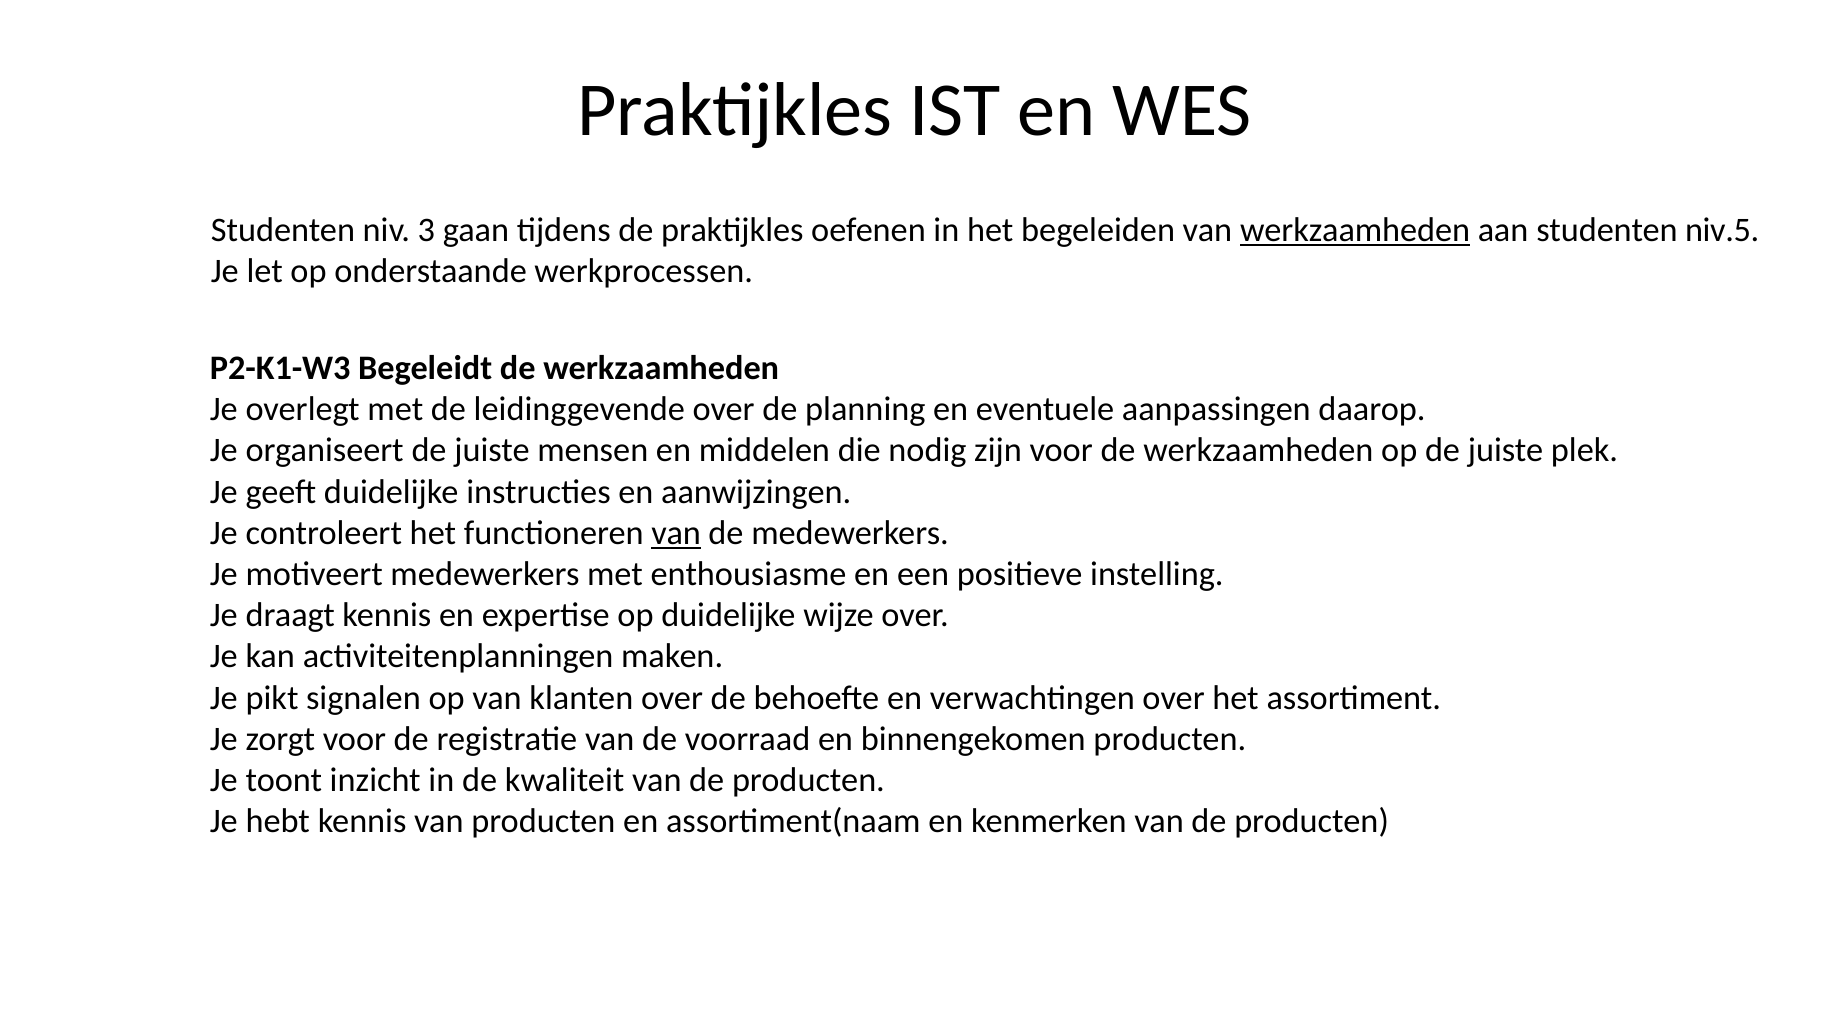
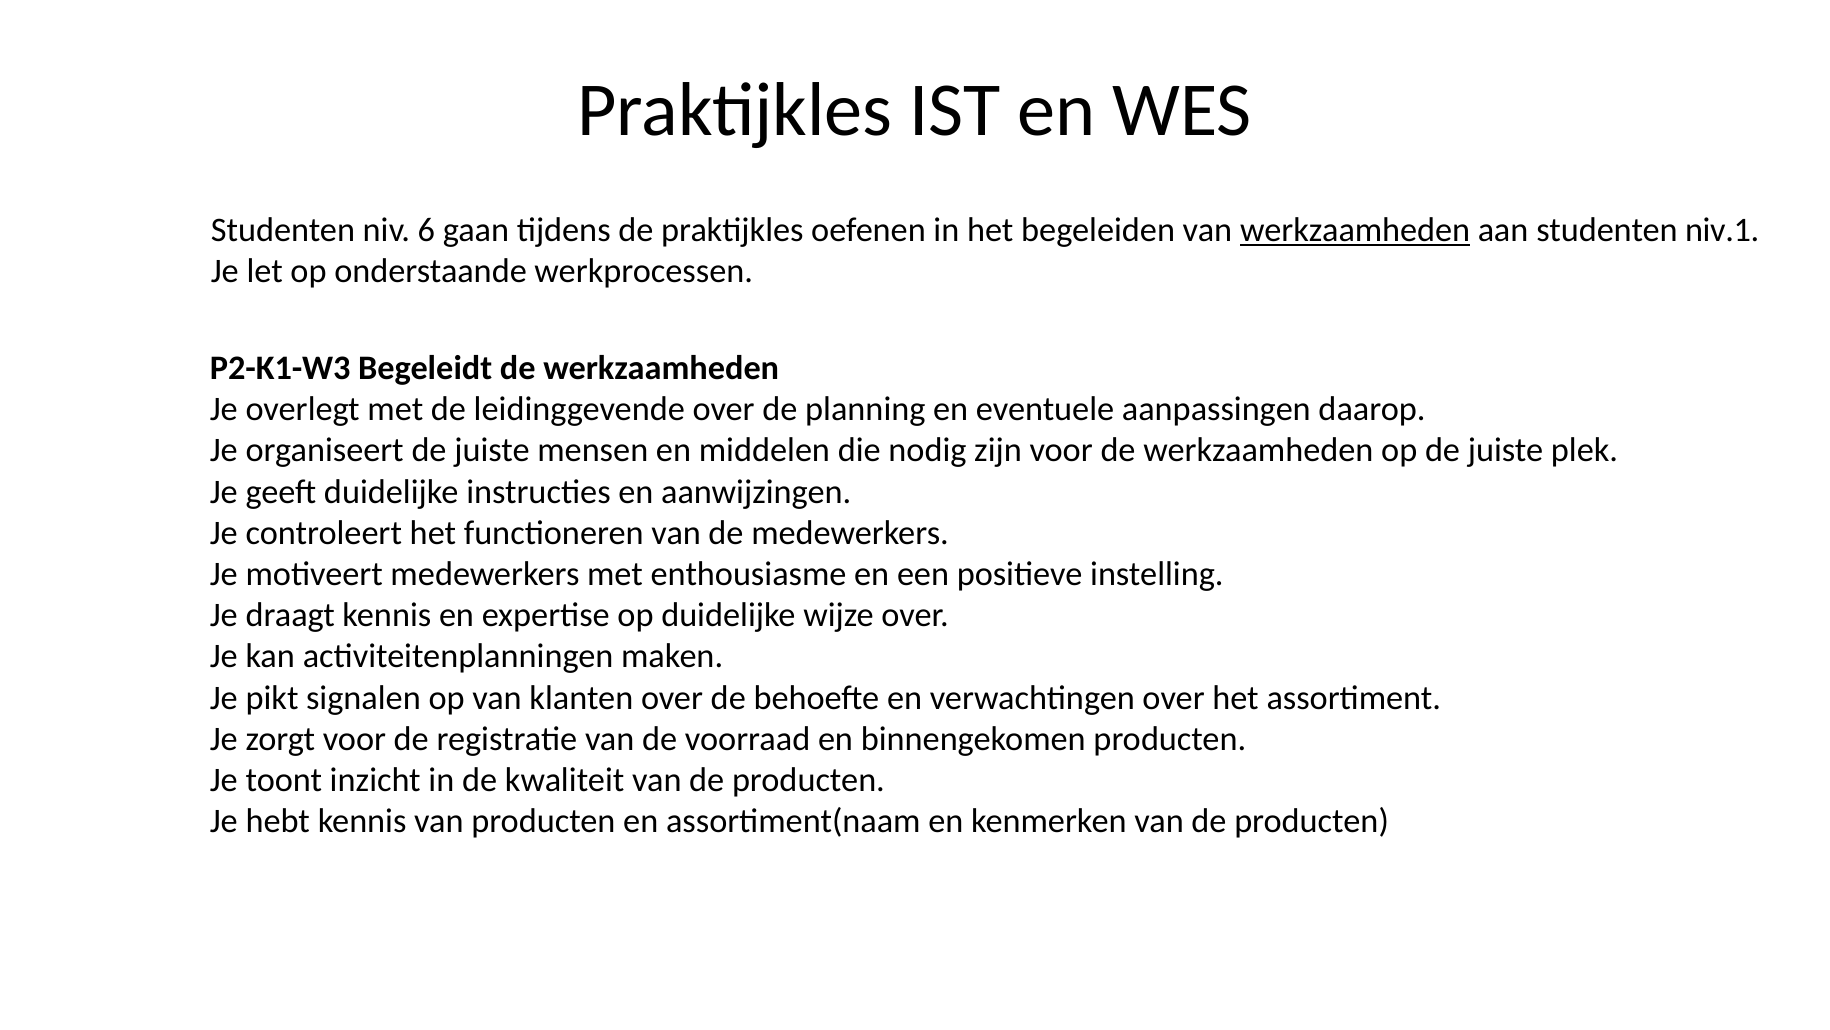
3: 3 -> 6 (426, 230)
niv.5: niv.5 -> niv.1 (1722, 230)
van underline: present -> none (676, 533)
